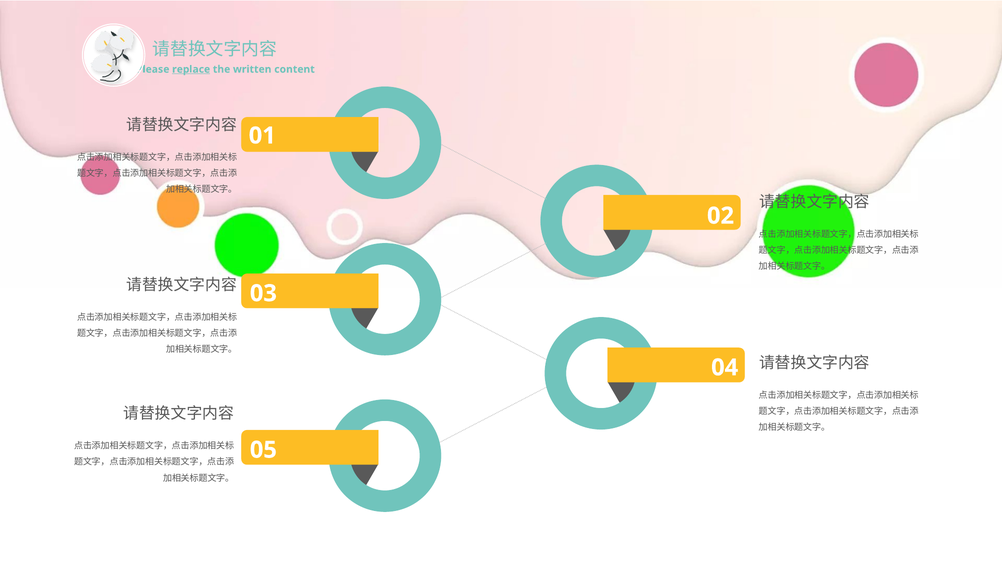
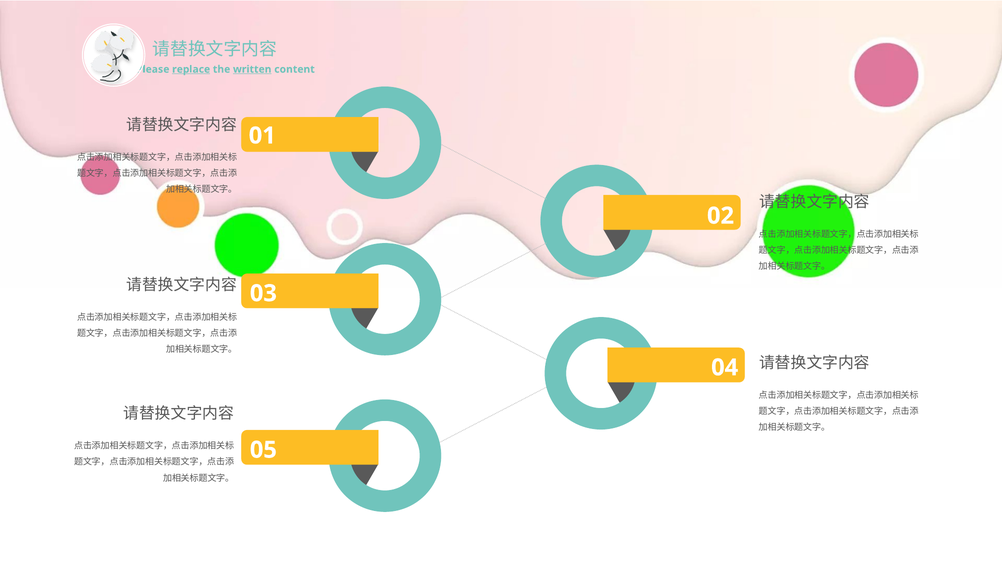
written underline: none -> present (252, 69)
